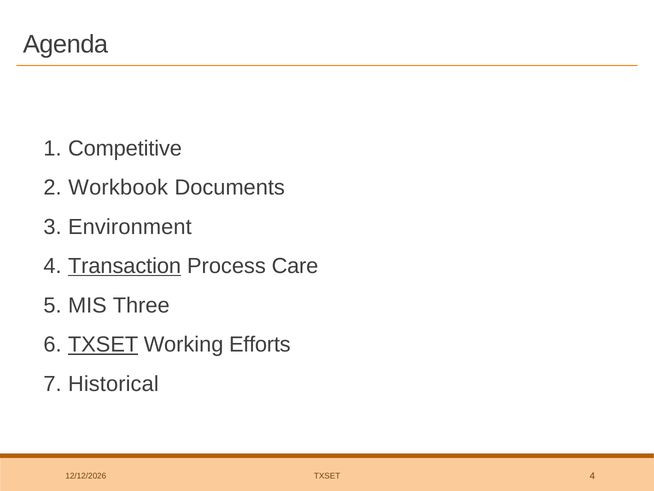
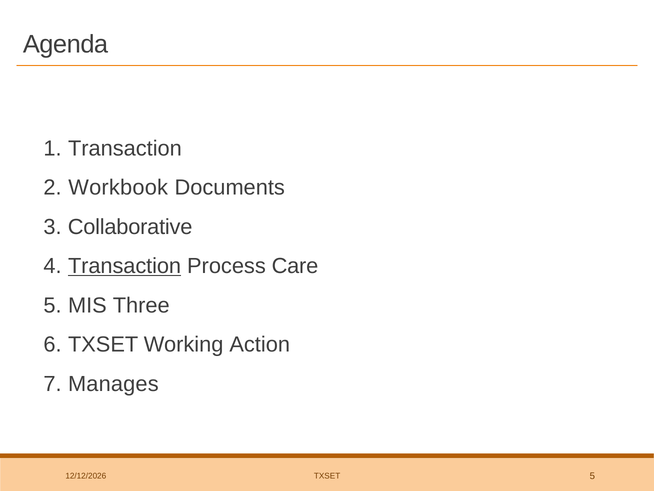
Competitive: Competitive -> Transaction (125, 148)
Environment: Environment -> Collaborative (130, 227)
TXSET underline: present -> none (103, 344)
Efforts: Efforts -> Action (260, 344)
Historical: Historical -> Manages (113, 384)
TXSET 4: 4 -> 5 (592, 476)
